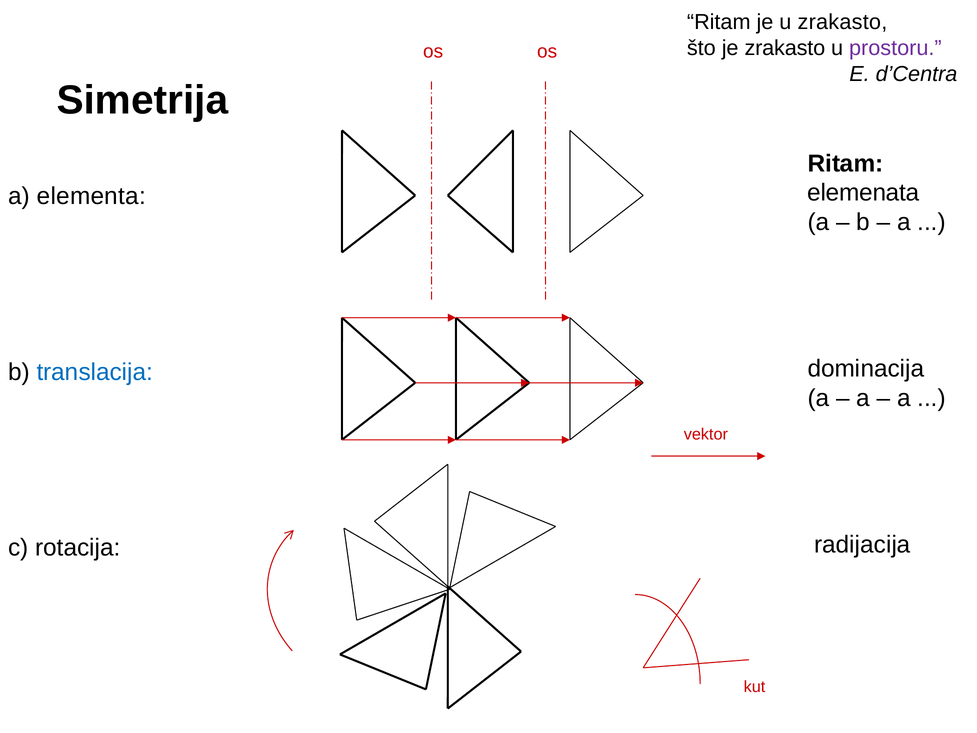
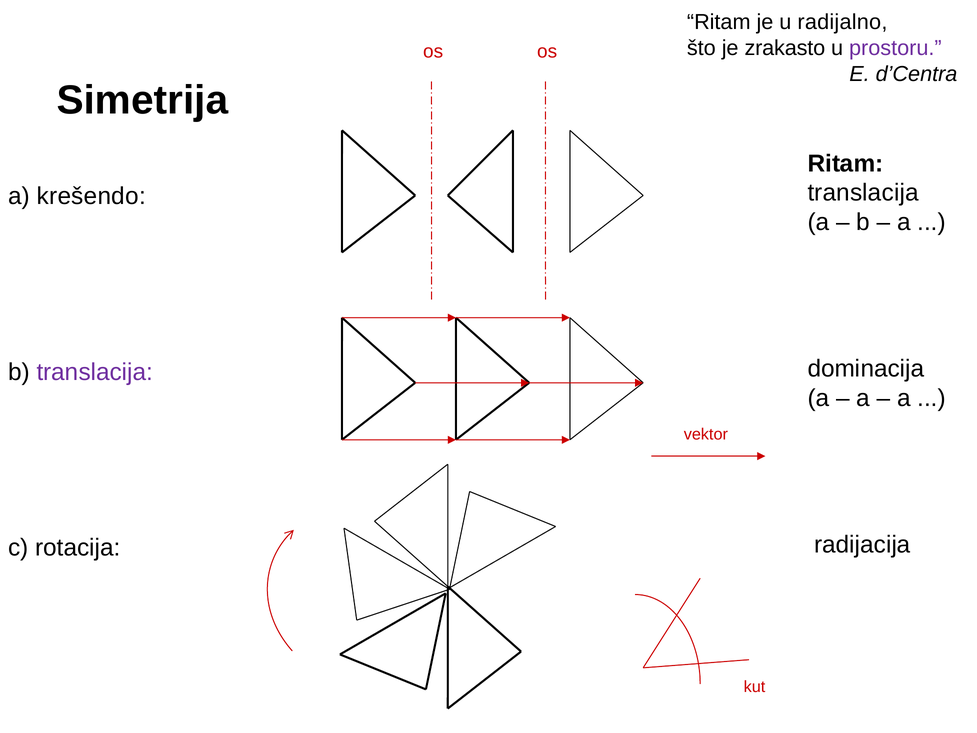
u zrakasto: zrakasto -> radijalno (842, 22)
elemenata: elemenata -> translacija (863, 193)
elementa: elementa -> krešendo (91, 196)
translacija colour: blue -> purple (95, 372)
